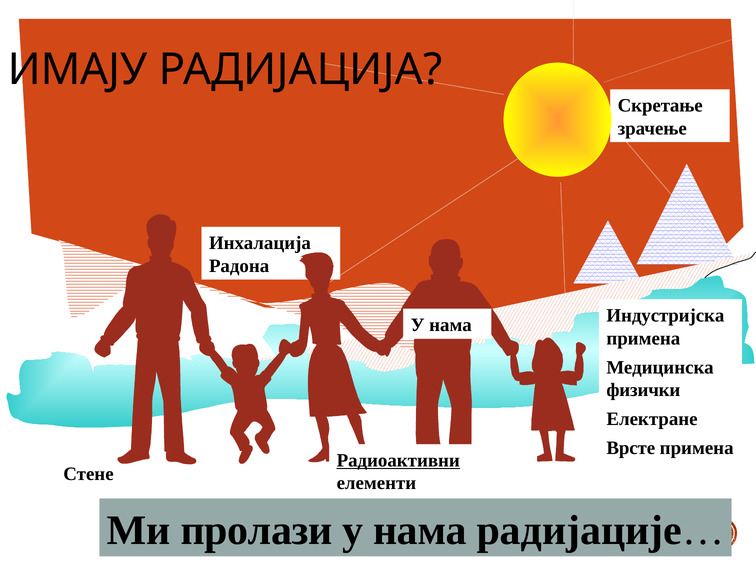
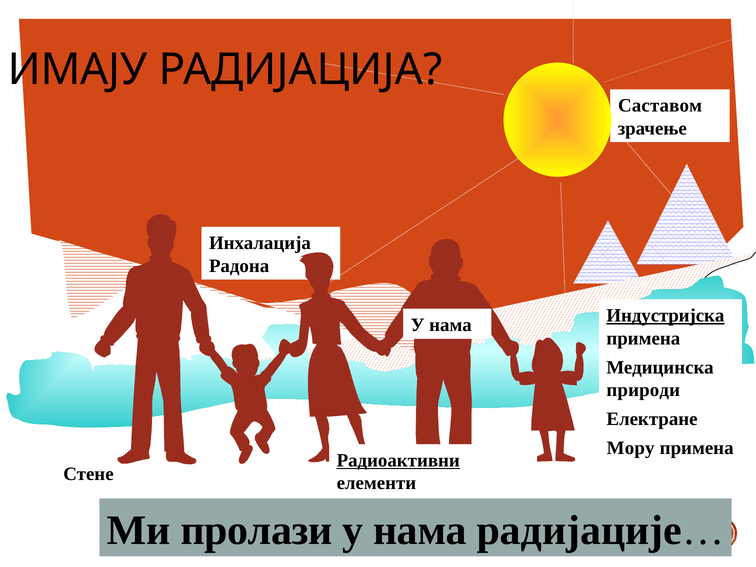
Скретање: Скретање -> Саставом (660, 106)
Индустријска underline: none -> present (665, 316)
физички: физички -> природи (643, 390)
Врсте: Врсте -> Мору (631, 448)
